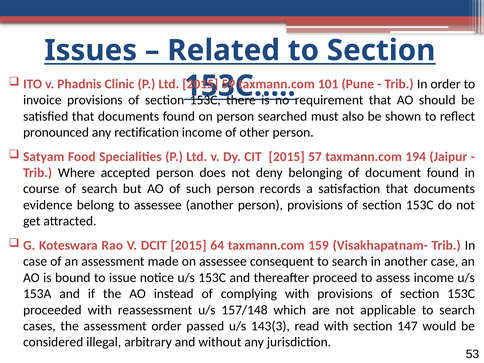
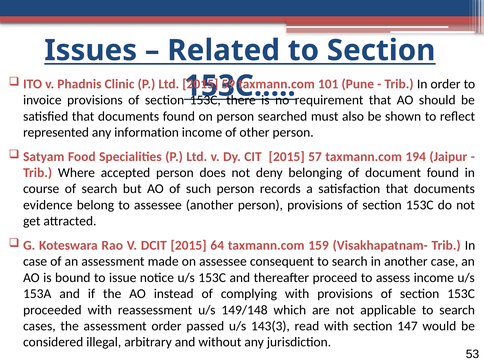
pronounced: pronounced -> represented (56, 132)
rectification: rectification -> information (147, 132)
157/148: 157/148 -> 149/148 (245, 310)
